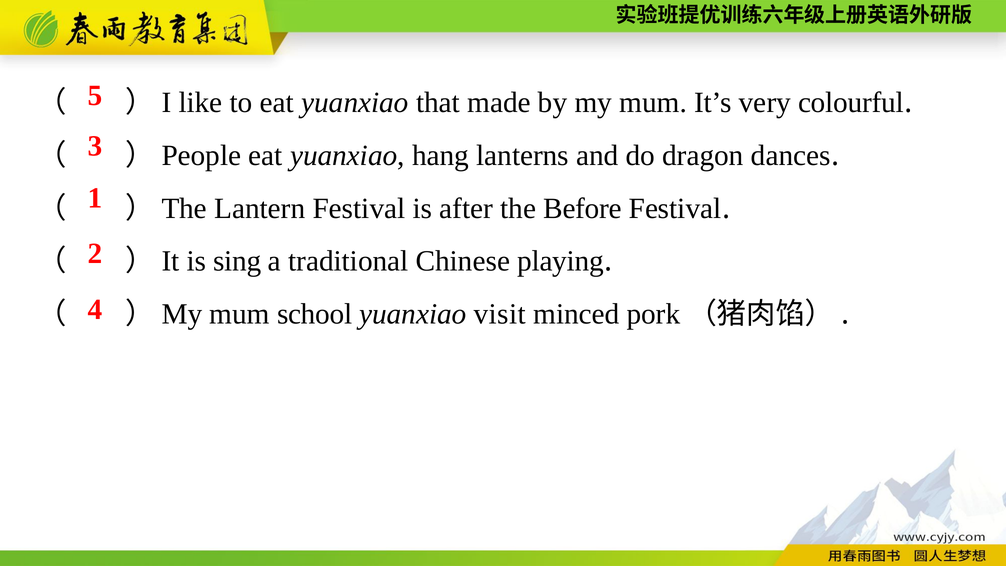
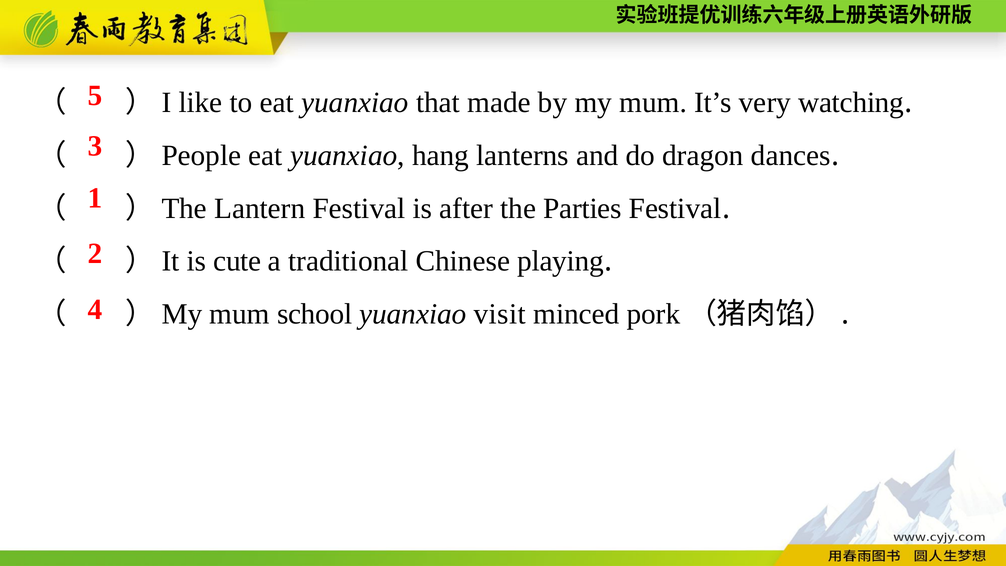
colourful: colourful -> watching (851, 103)
Before: Before -> Parties (582, 208)
sing: sing -> cute (237, 261)
